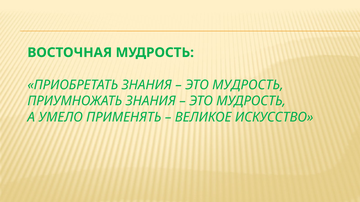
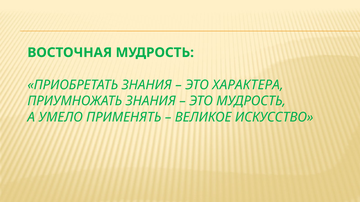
МУДРОСТЬ: МУДРОСТЬ -> ХАРАКТЕРА (248, 85)
